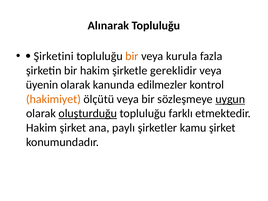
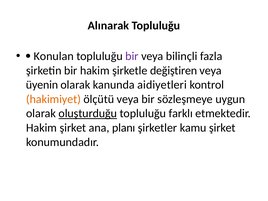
Şirketini: Şirketini -> Konulan (54, 56)
bir colour: orange -> purple (132, 56)
kurula: kurula -> bilinçli (182, 56)
gereklidir: gereklidir -> değiştiren (174, 71)
edilmezler: edilmezler -> aidiyetleri (162, 85)
uygun underline: present -> none (230, 99)
paylı: paylı -> planı (124, 128)
